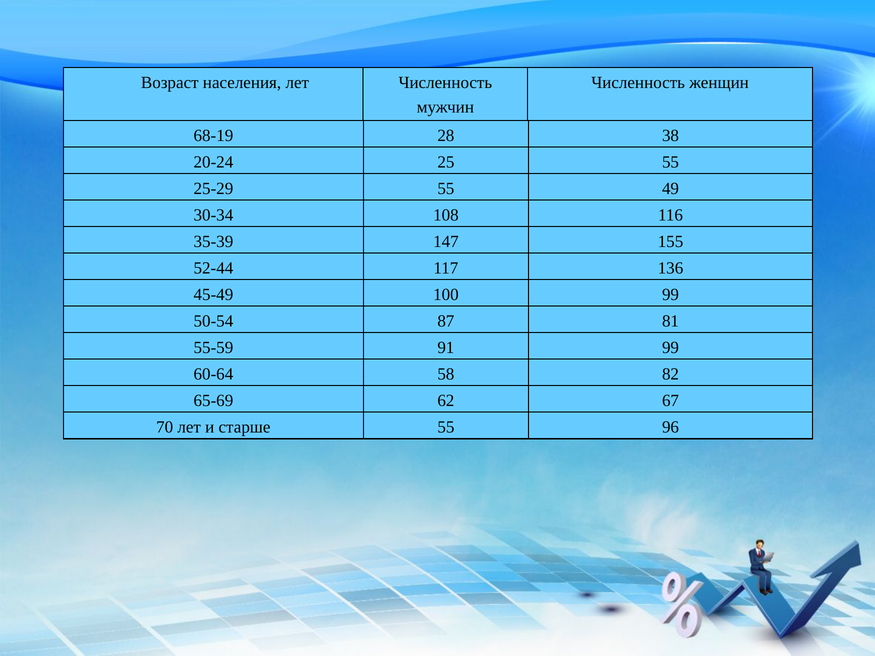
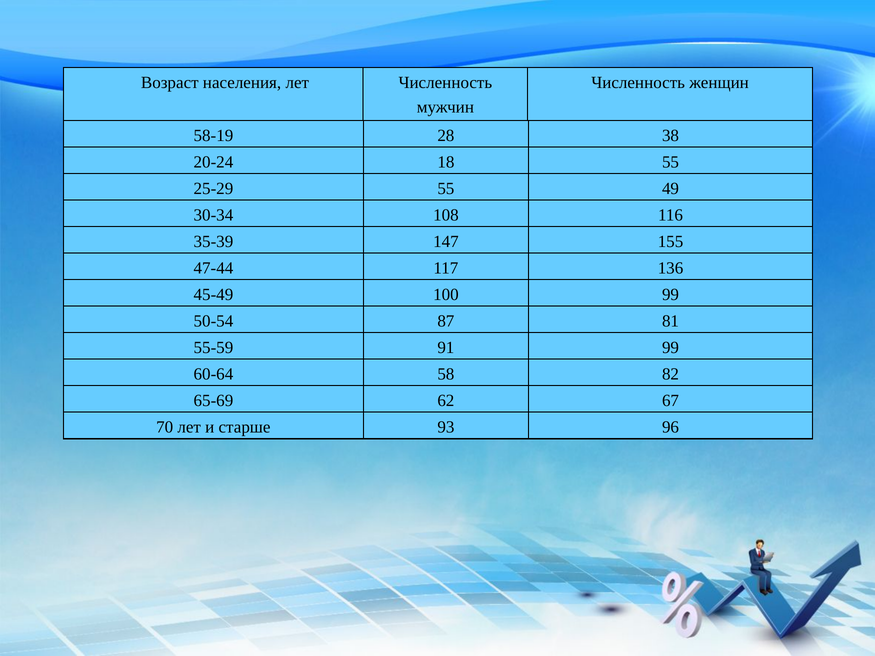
68-19: 68-19 -> 58-19 (213, 136)
25: 25 -> 18 (446, 162)
52-44: 52-44 -> 47-44 (213, 268)
старше 55: 55 -> 93 (446, 428)
